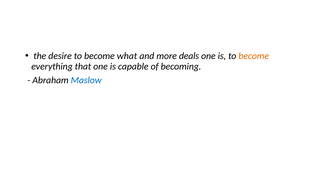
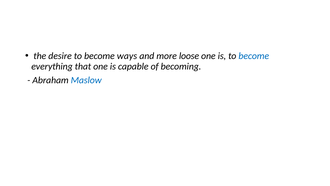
what: what -> ways (127, 56)
deals: deals -> loose (189, 56)
become colour: orange -> blue (254, 56)
